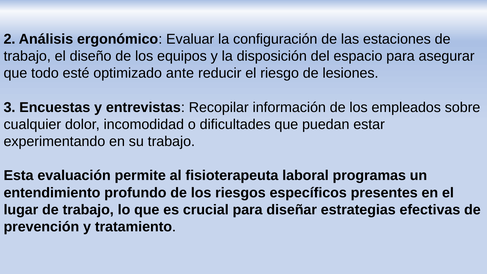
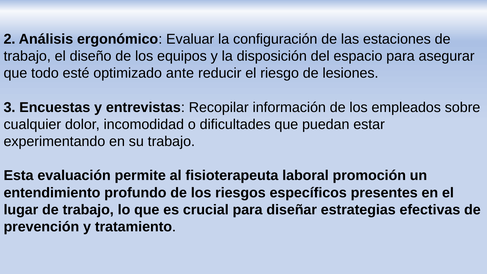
programas: programas -> promoción (369, 176)
